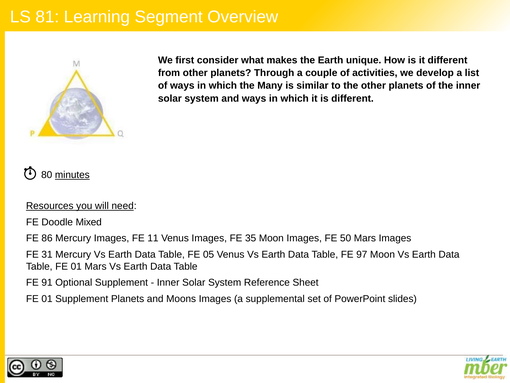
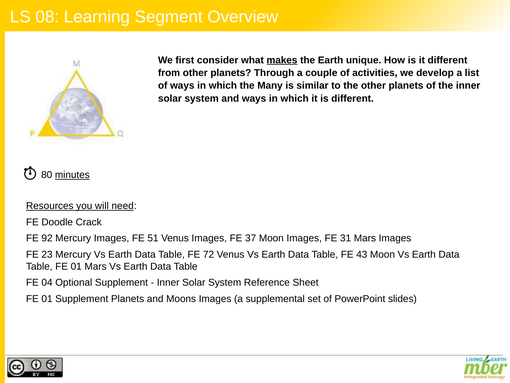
81: 81 -> 08 (47, 17)
makes underline: none -> present (282, 60)
Mixed: Mixed -> Crack (89, 222)
86: 86 -> 92 (47, 238)
11: 11 -> 51 (153, 238)
35: 35 -> 37 (251, 238)
50: 50 -> 31 (346, 238)
31: 31 -> 23 (47, 254)
05: 05 -> 72 (209, 254)
97: 97 -> 43 (362, 254)
91: 91 -> 04 (47, 282)
